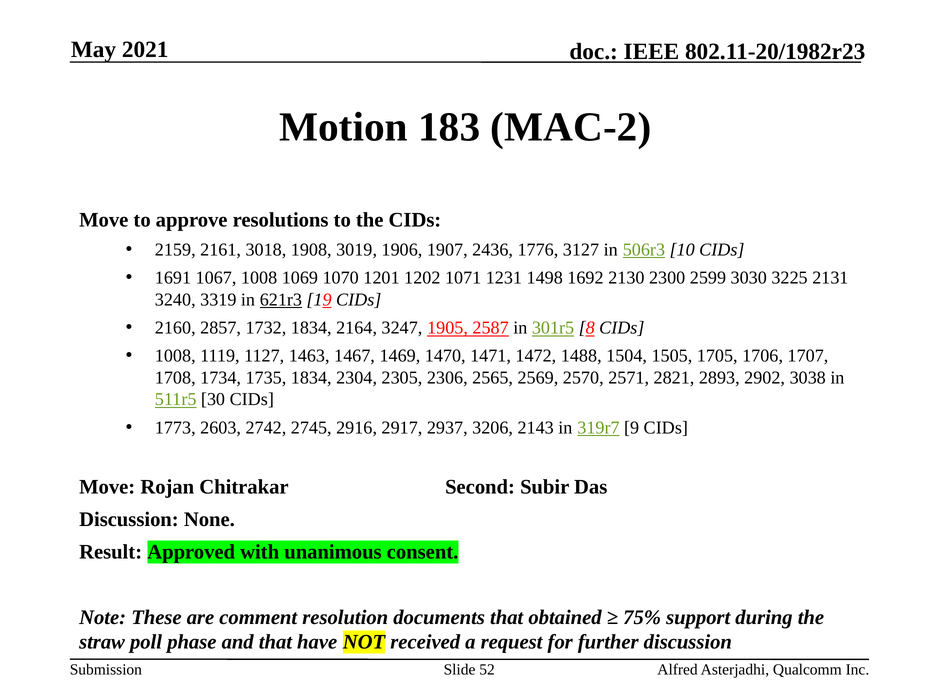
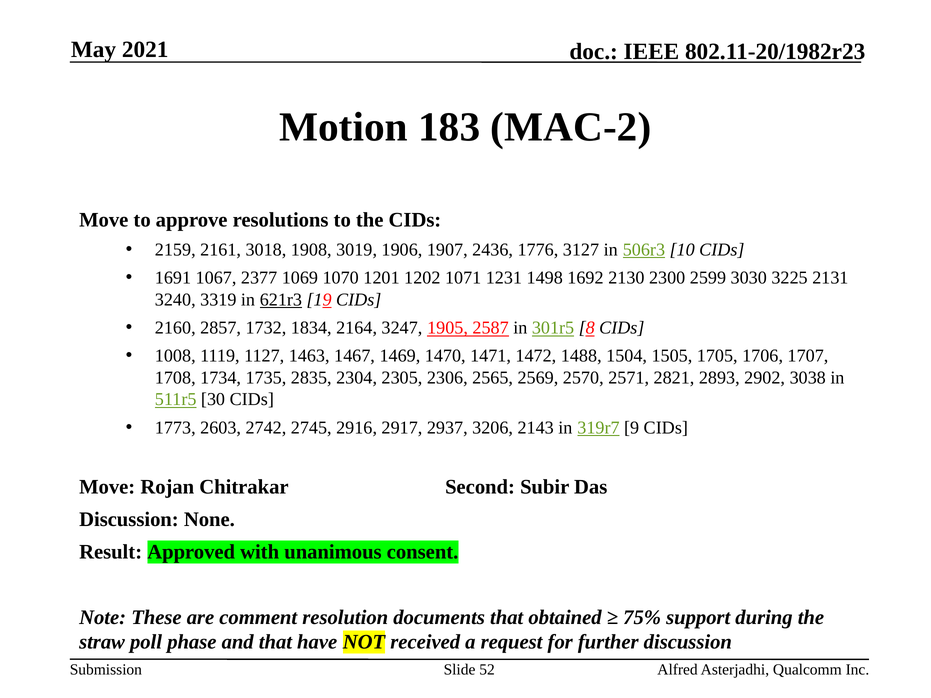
1067 1008: 1008 -> 2377 (259, 278)
1735 1834: 1834 -> 2835 (311, 378)
